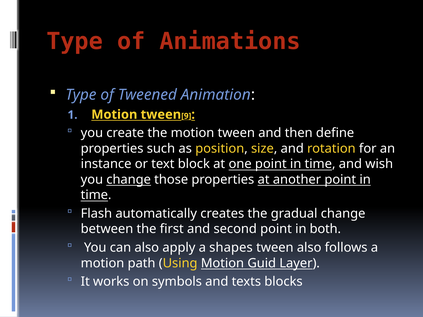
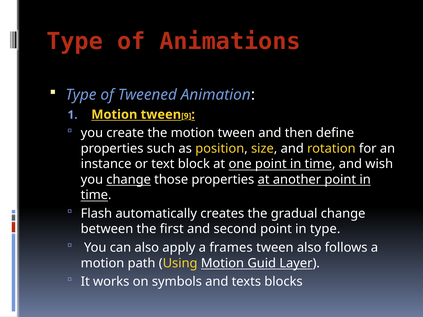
in both: both -> type (325, 229)
shapes: shapes -> frames (231, 248)
